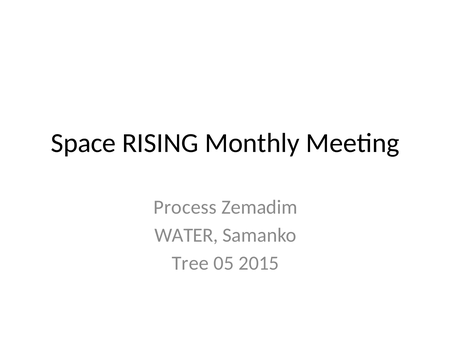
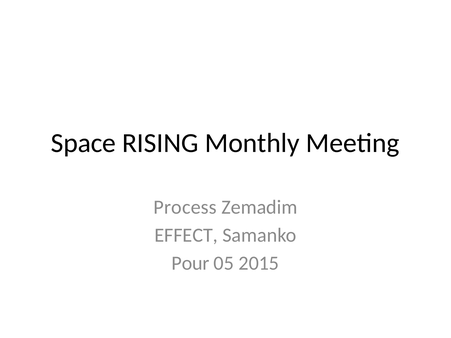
WATER: WATER -> EFFECT (186, 235)
Tree: Tree -> Pour (191, 264)
